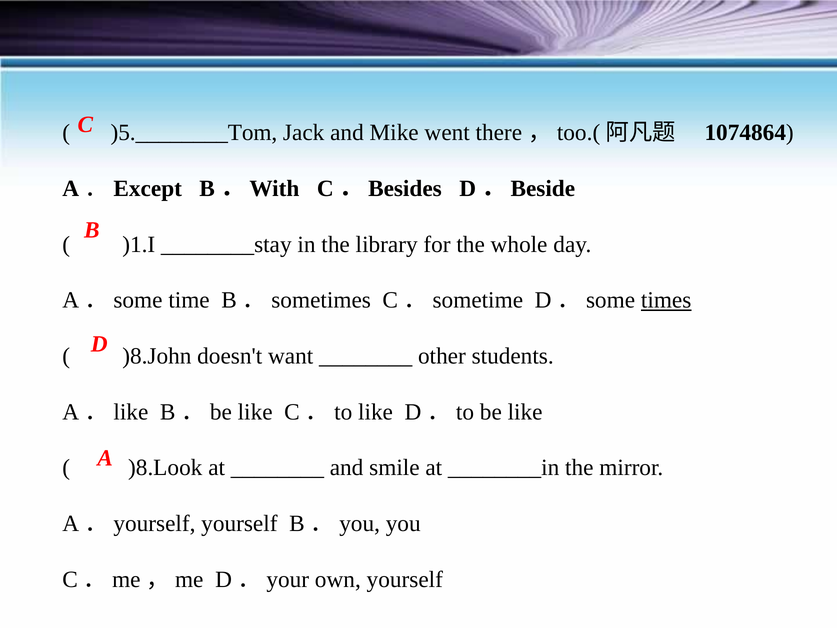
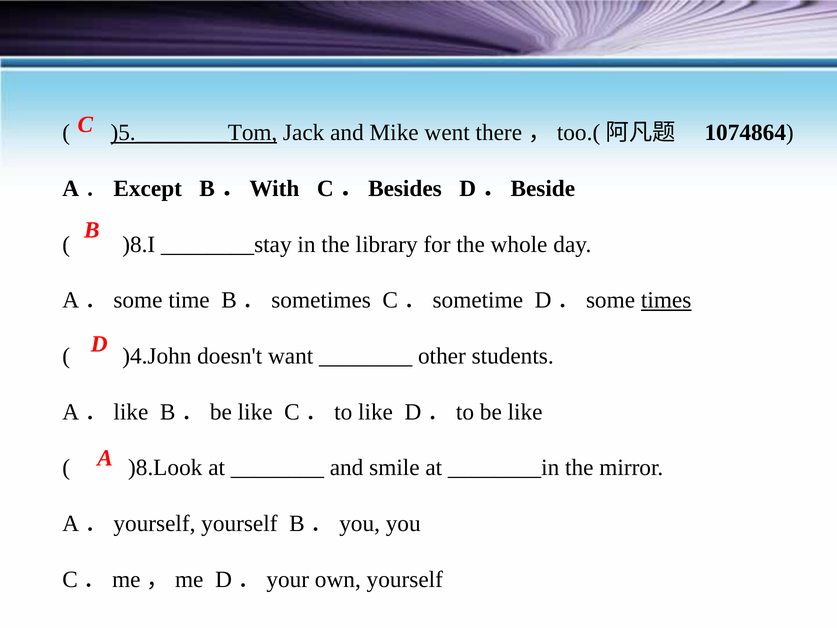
)5.________Tom underline: none -> present (194, 133)
)1.I: )1.I -> )8.I (139, 244)
)8.John: )8.John -> )4.John (157, 356)
